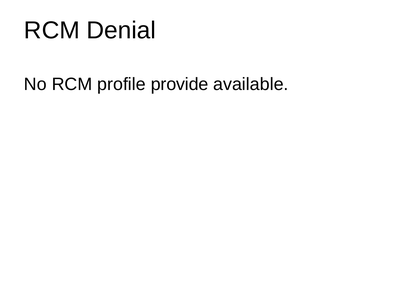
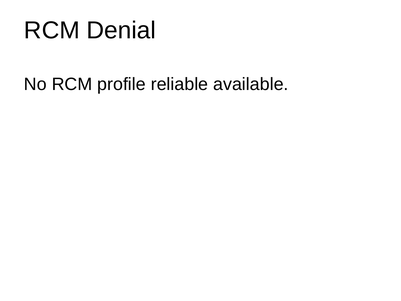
provide: provide -> reliable (180, 84)
